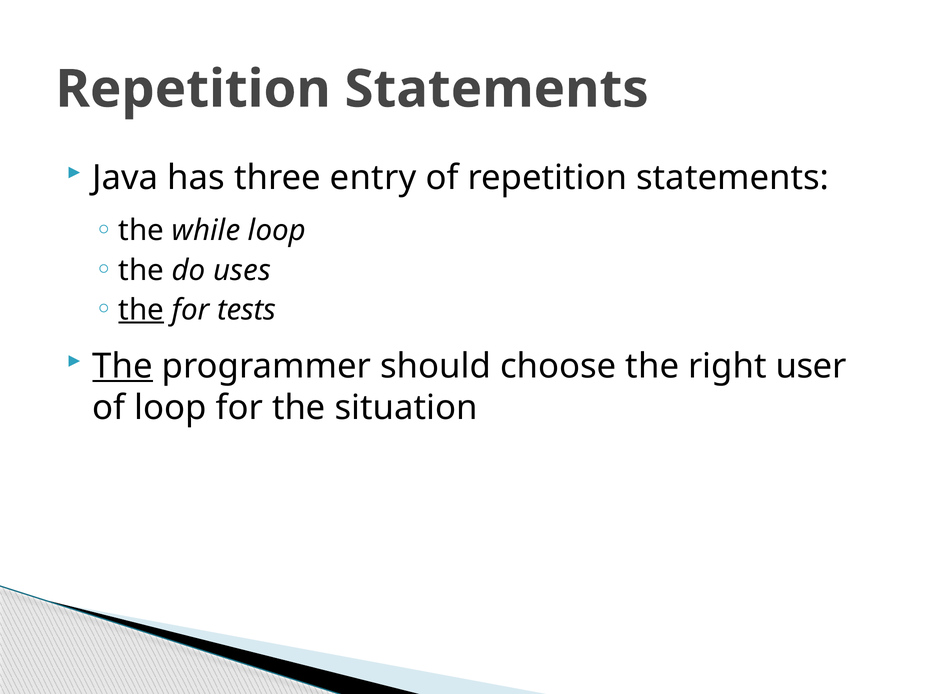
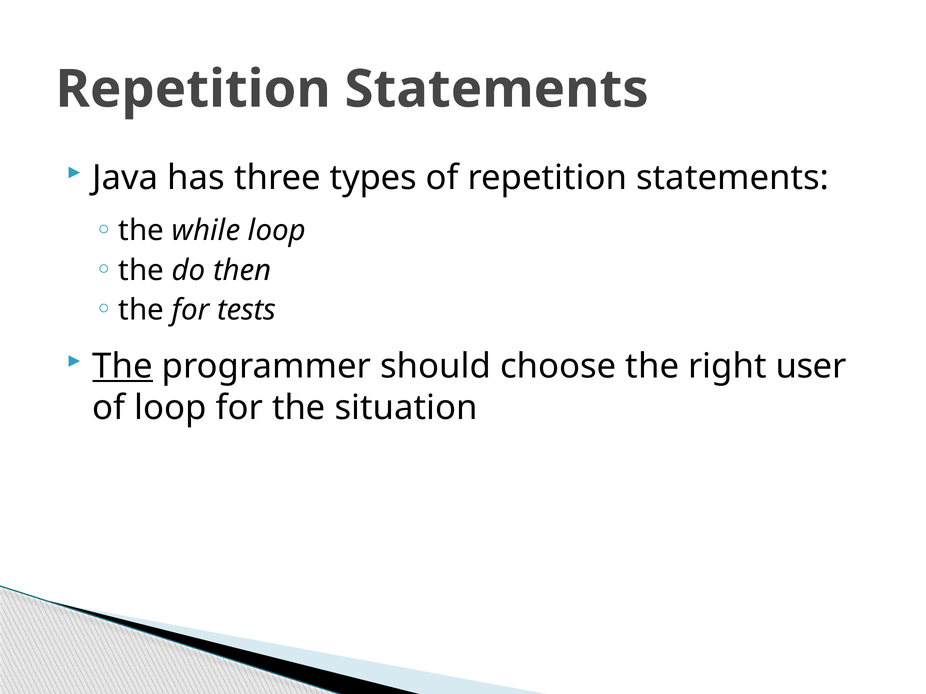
entry: entry -> types (373, 178)
uses: uses -> then (242, 271)
the underline: present -> none (141, 310)
